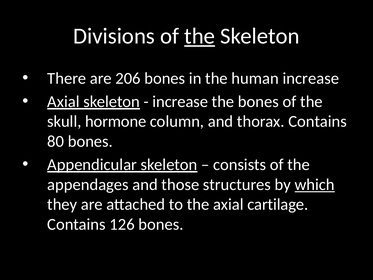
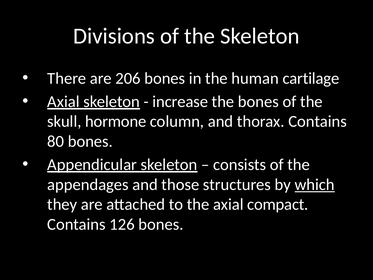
the underline: present -> none (200, 36)
human increase: increase -> cartilage (311, 78)
cartilage: cartilage -> compact (278, 204)
